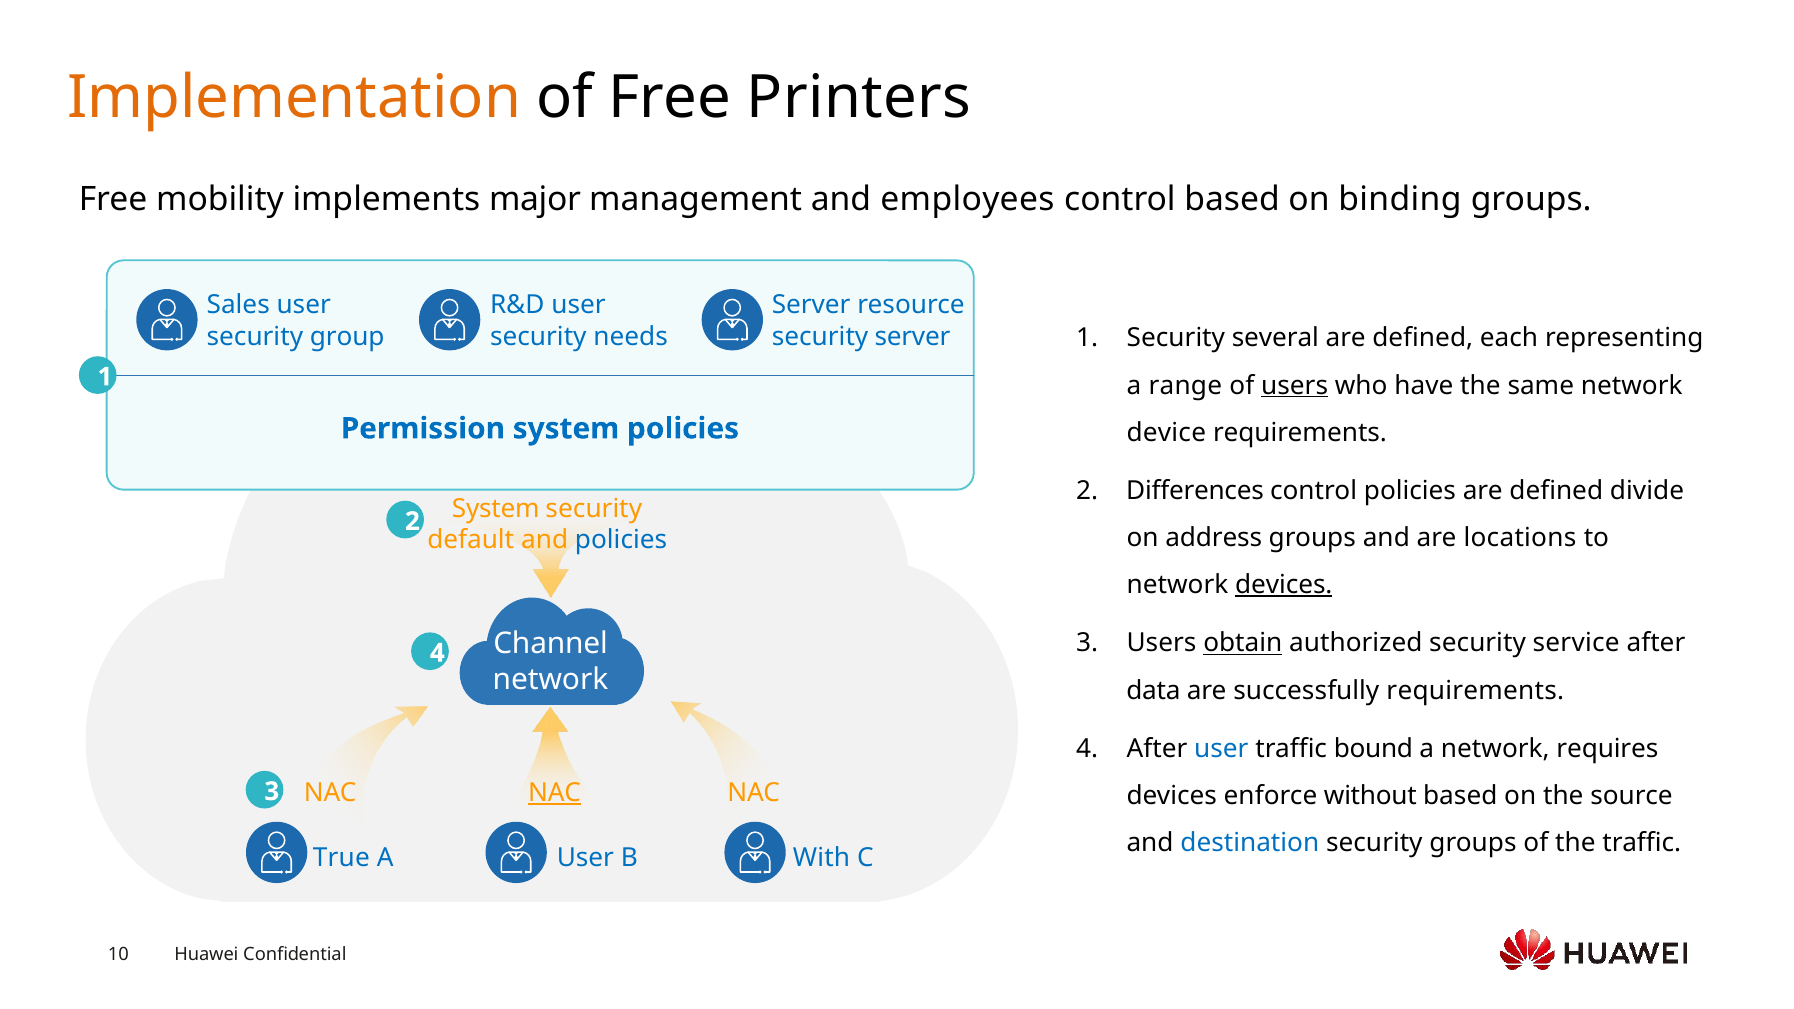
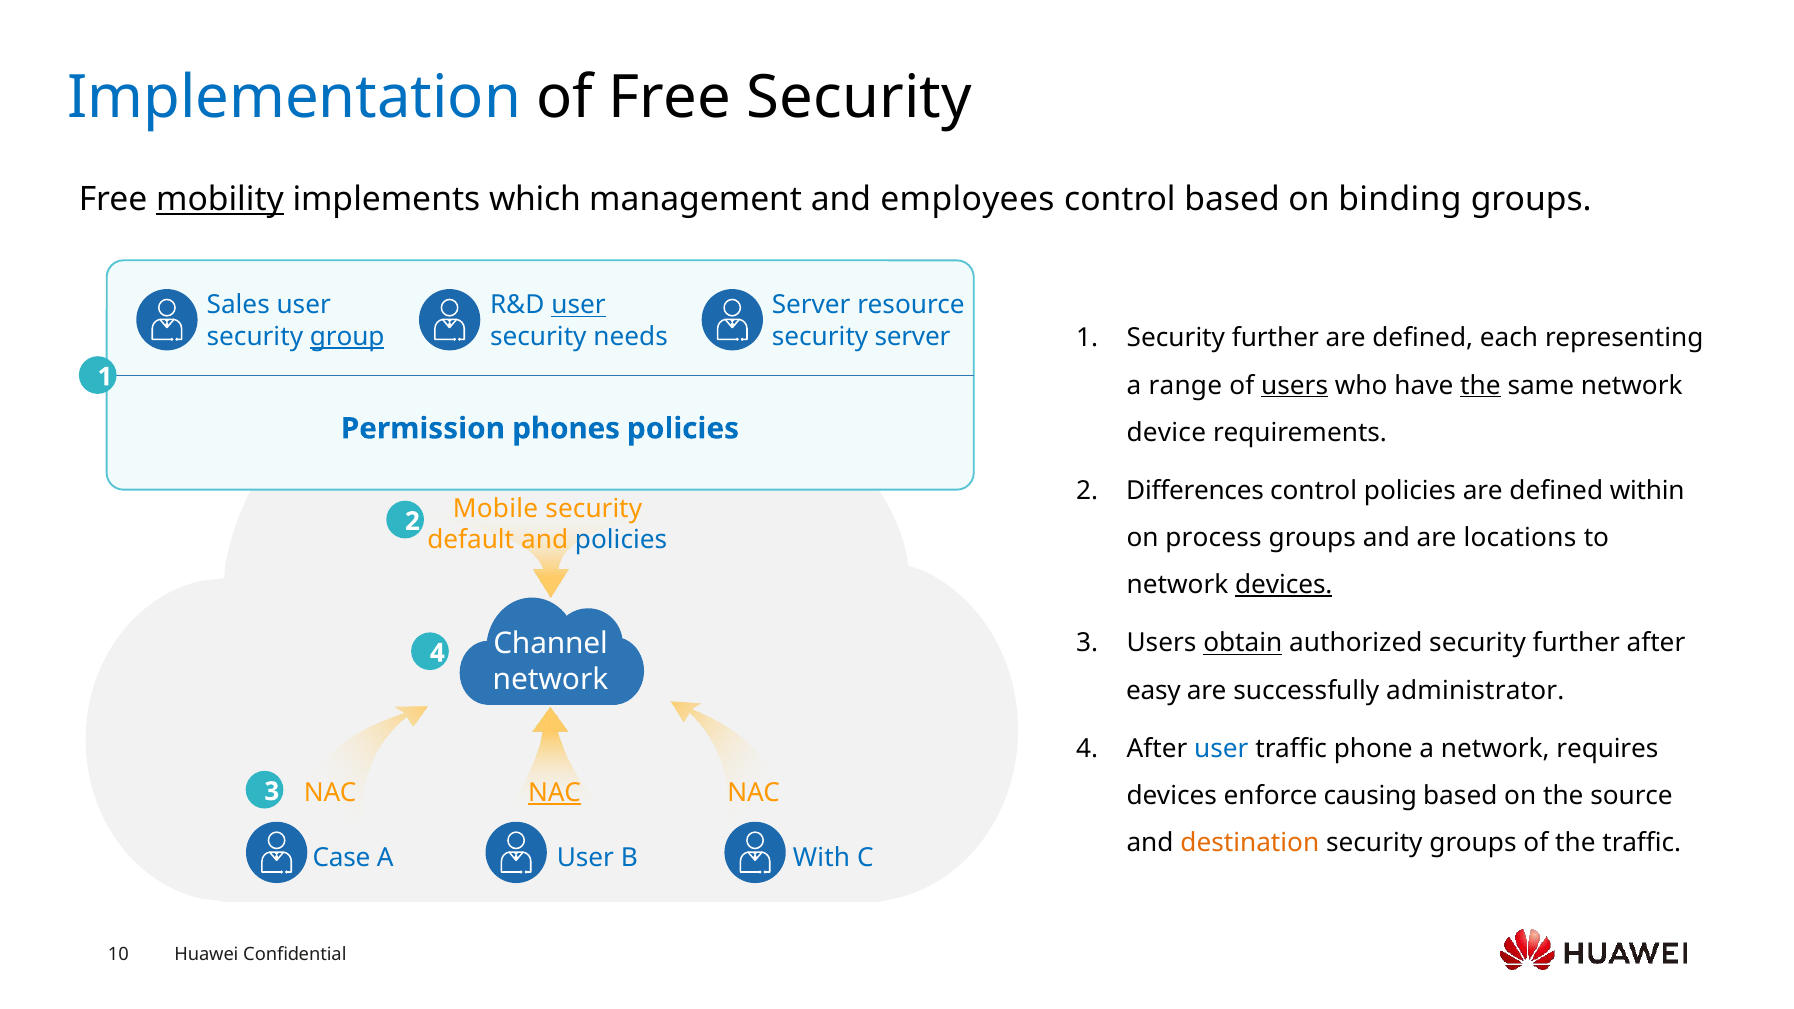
Implementation colour: orange -> blue (294, 98)
Free Printers: Printers -> Security (859, 98)
mobility underline: none -> present (220, 199)
major: major -> which (535, 199)
user underline: none -> present (579, 305)
group underline: none -> present (347, 337)
1 Security several: several -> further (1275, 338)
the underline: none -> present (1480, 385)
Permission system: system -> phones (566, 429)
divide: divide -> within (1647, 491)
System: System -> Mobile (496, 509)
address: address -> process (1214, 538)
authorized security service: service -> further (1576, 643)
data: data -> easy (1153, 690)
successfully requirements: requirements -> administrator (1475, 690)
bound: bound -> phone (1373, 749)
without: without -> causing (1370, 796)
destination colour: blue -> orange (1250, 843)
True: True -> Case (342, 858)
